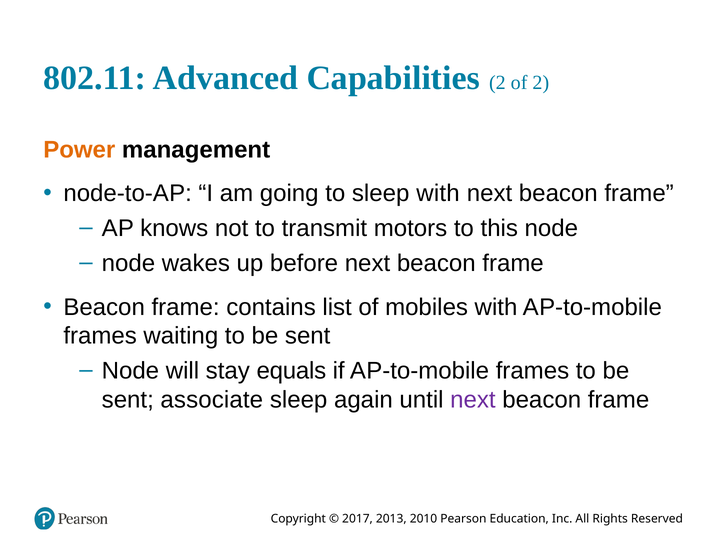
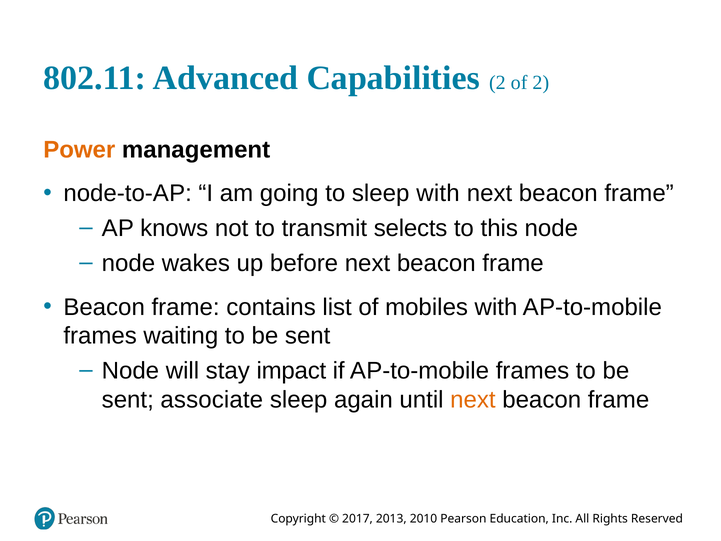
motors: motors -> selects (411, 228)
equals: equals -> impact (291, 371)
next colour: purple -> orange (473, 399)
